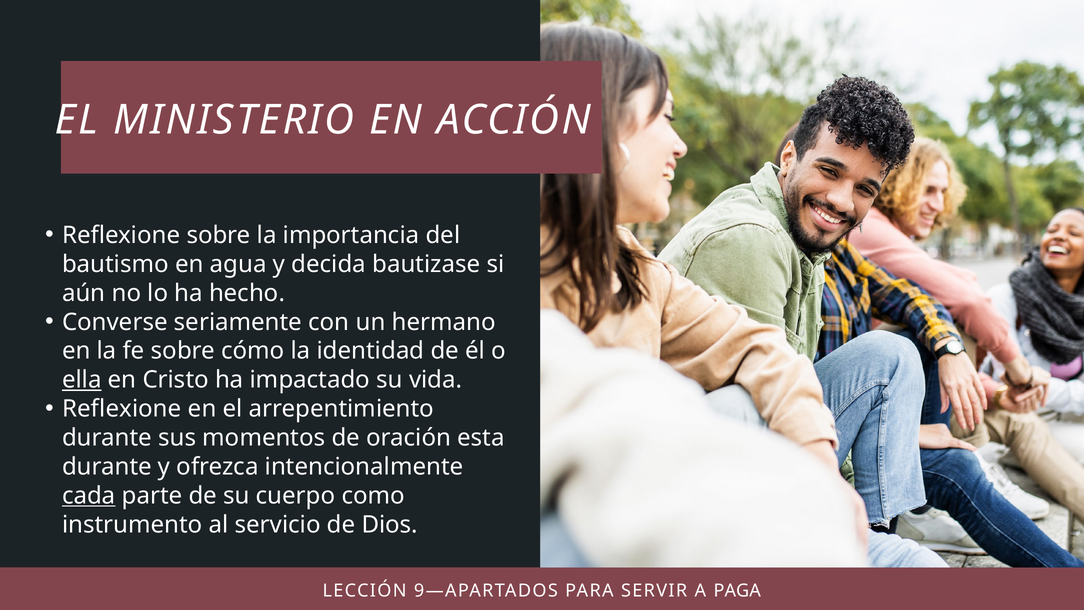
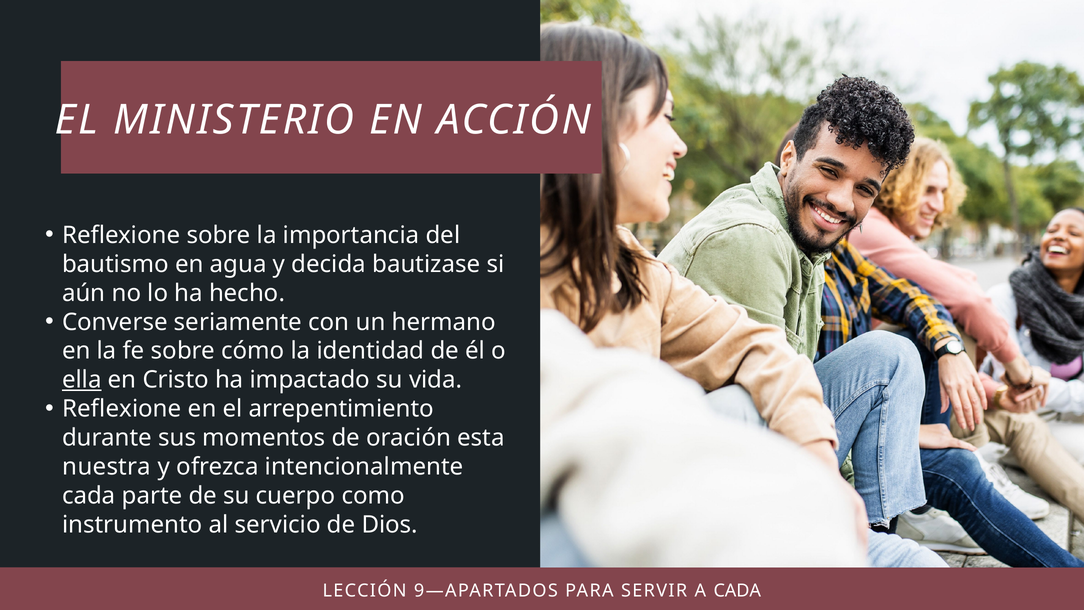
durante: durante -> nuestra (107, 467)
cada underline: present -> none (89, 495)
PAGA: PAGA -> CADA (737, 591)
